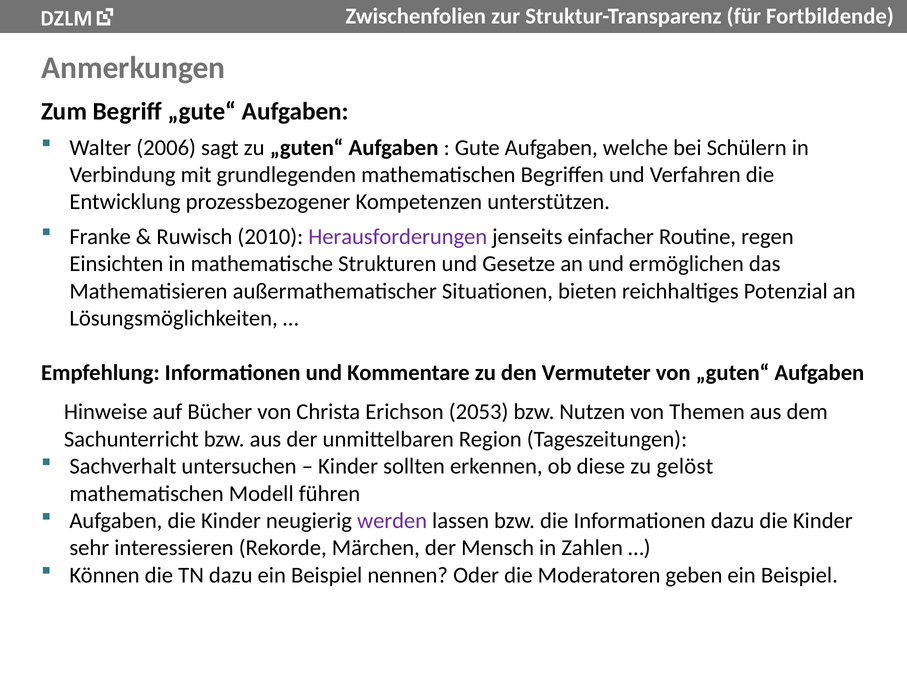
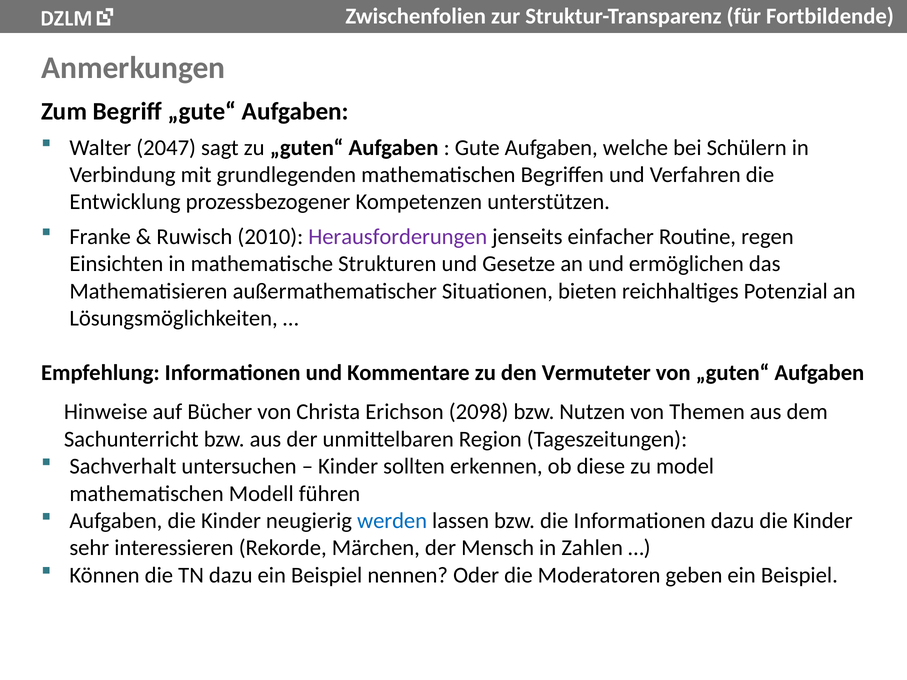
2006: 2006 -> 2047 (166, 148)
2053: 2053 -> 2098 (479, 412)
gelöst: gelöst -> model (685, 467)
werden colour: purple -> blue (392, 521)
